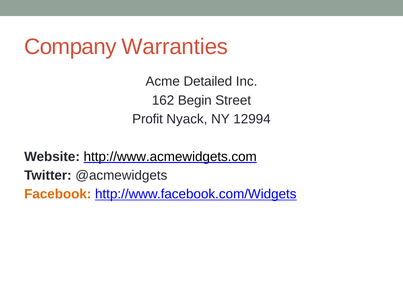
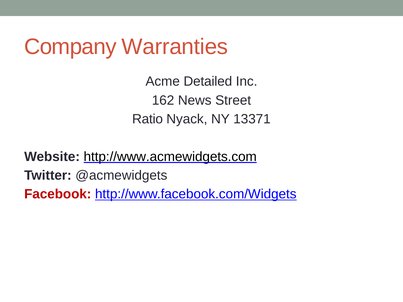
Begin: Begin -> News (195, 100)
Profit: Profit -> Ratio (148, 119)
12994: 12994 -> 13371 (252, 119)
Facebook colour: orange -> red (58, 194)
